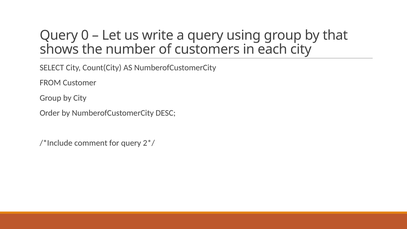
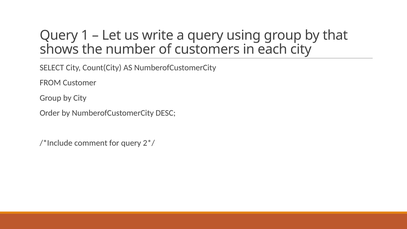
0: 0 -> 1 (85, 35)
